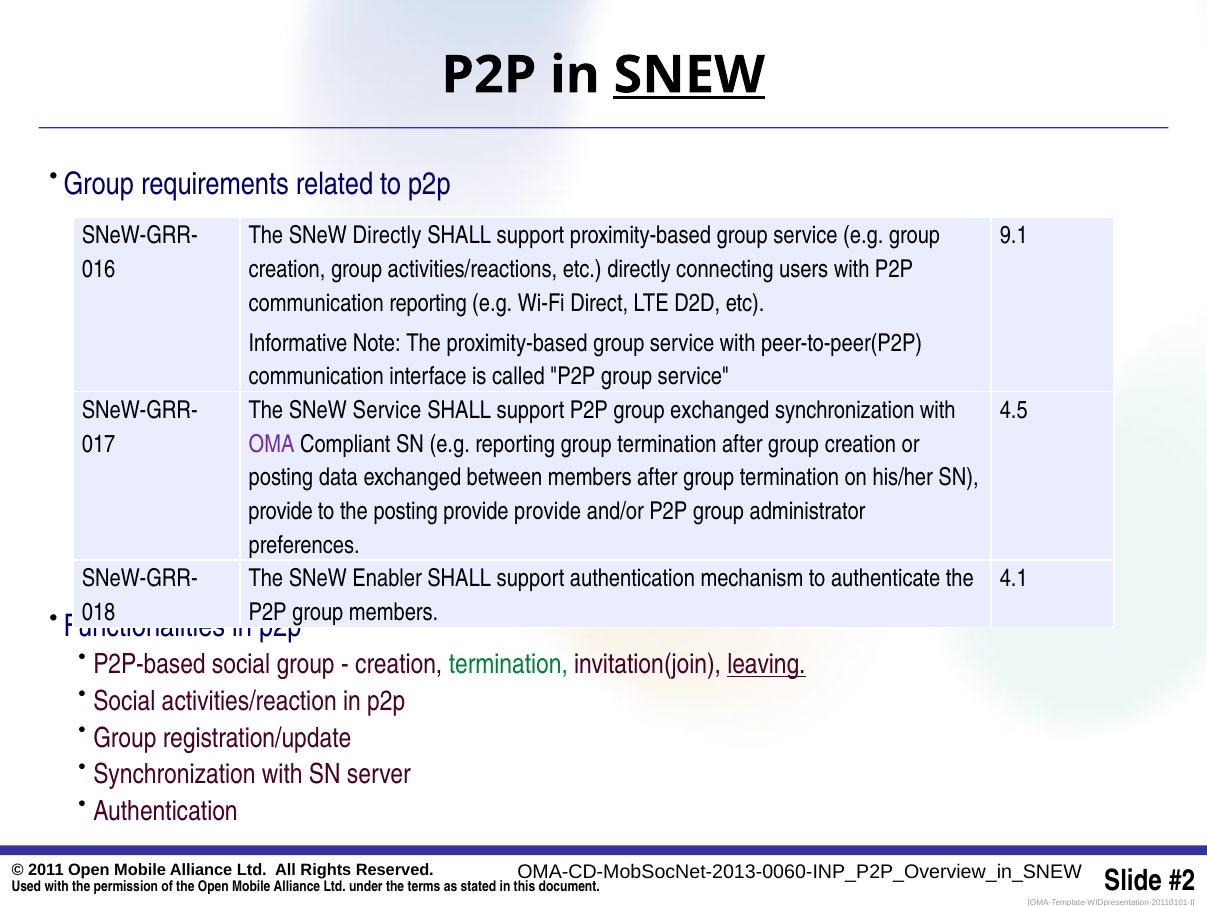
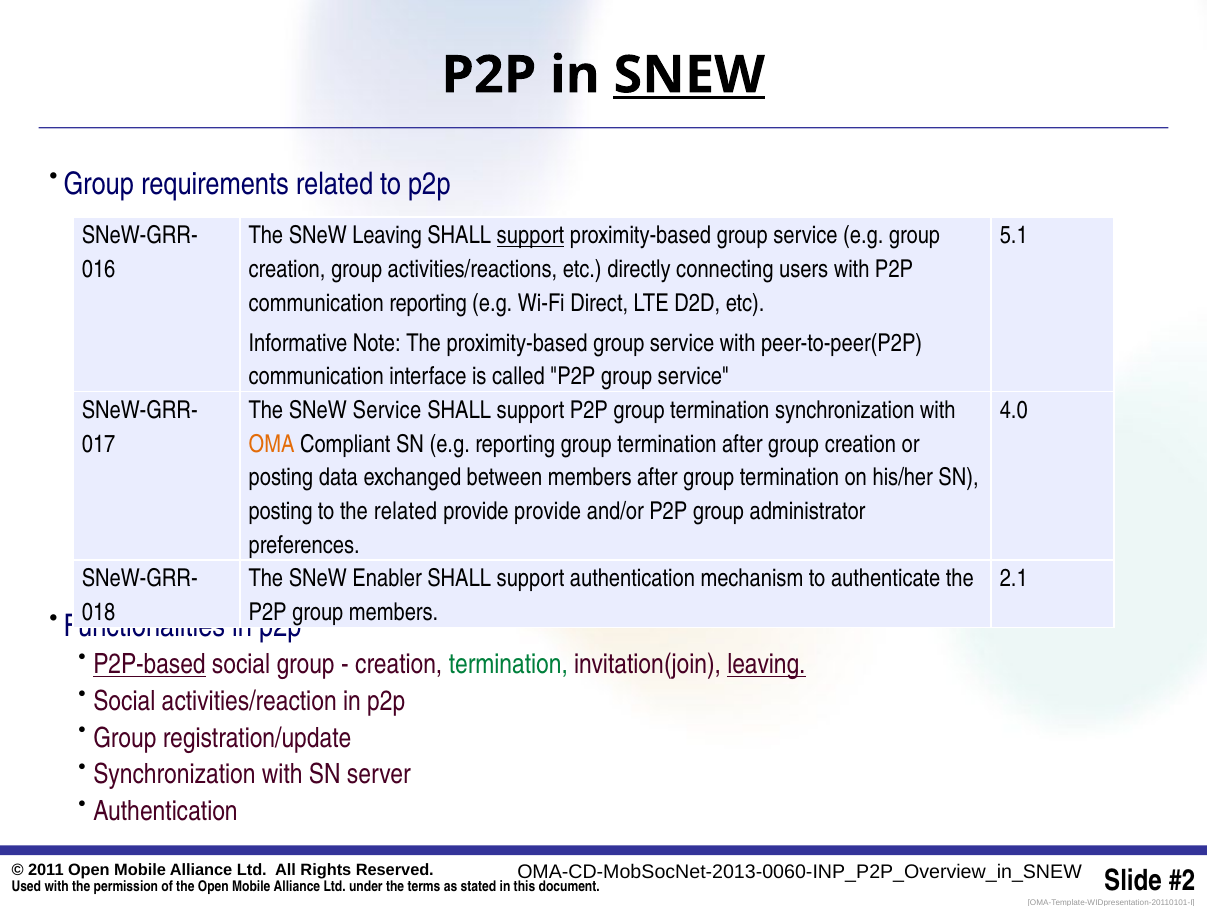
SNeW Directly: Directly -> Leaving (387, 236)
support underline: none -> present (530, 236)
9.1: 9.1 -> 5.1 (1014, 236)
P2P group exchanged: exchanged -> termination (720, 410)
4.5: 4.5 -> 4.0 (1014, 410)
OMA colour: purple -> orange (272, 444)
provide: provide -> posting (281, 511)
the posting: posting -> related (405, 511)
4.1: 4.1 -> 2.1 (1014, 578)
P2P-based underline: none -> present (149, 664)
